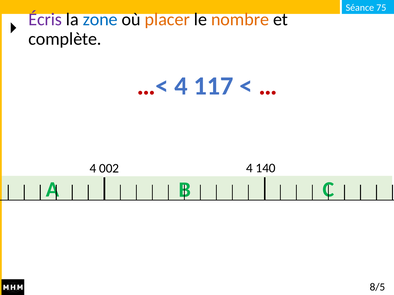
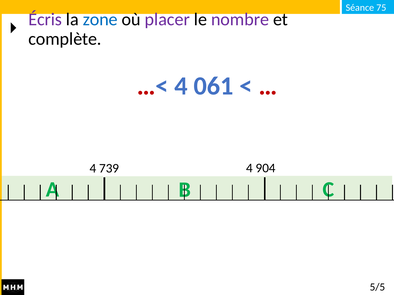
placer colour: orange -> purple (167, 19)
nombre colour: orange -> purple (240, 19)
117: 117 -> 061 (214, 86)
002: 002 -> 739 (109, 169)
140: 140 -> 904 (266, 168)
8/5: 8/5 -> 5/5 (377, 287)
